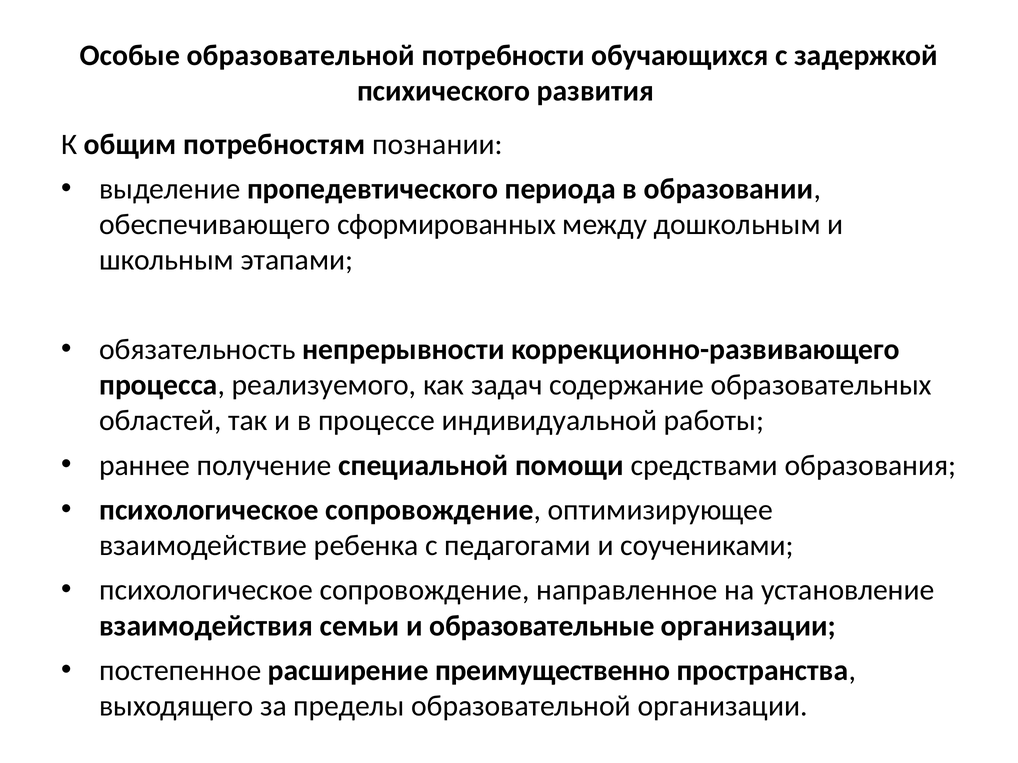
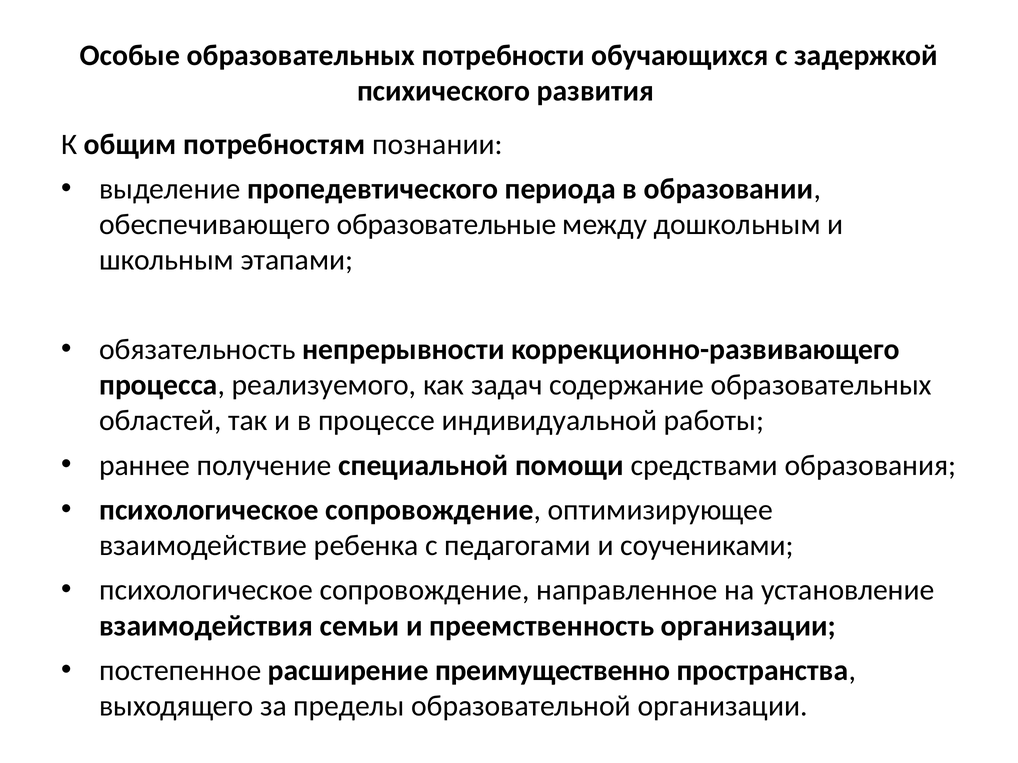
Особые образовательной: образовательной -> образовательных (301, 56)
сформированных: сформированных -> образовательные (447, 225)
образовательные: образовательные -> преемственность (542, 626)
